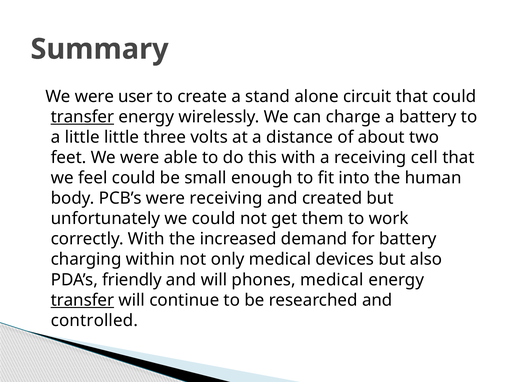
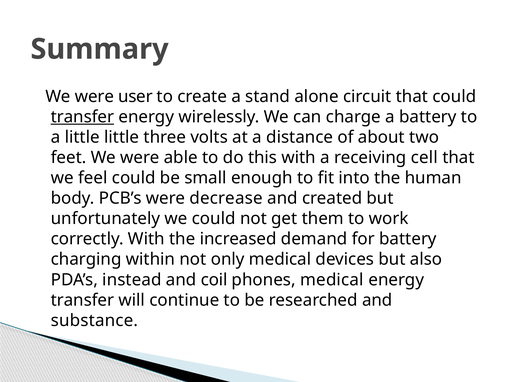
were receiving: receiving -> decrease (226, 198)
friendly: friendly -> instead (132, 280)
and will: will -> coil (214, 280)
transfer underline: present -> none (82, 300)
controlled: controlled -> substance (94, 320)
